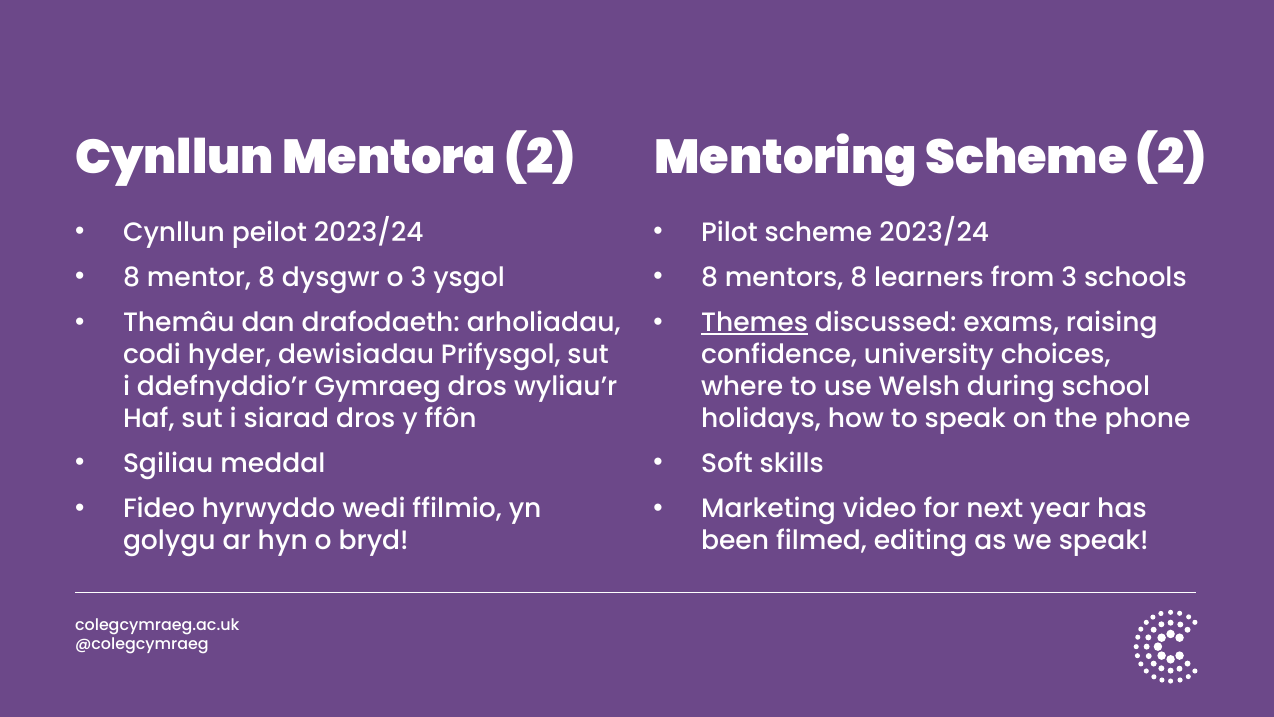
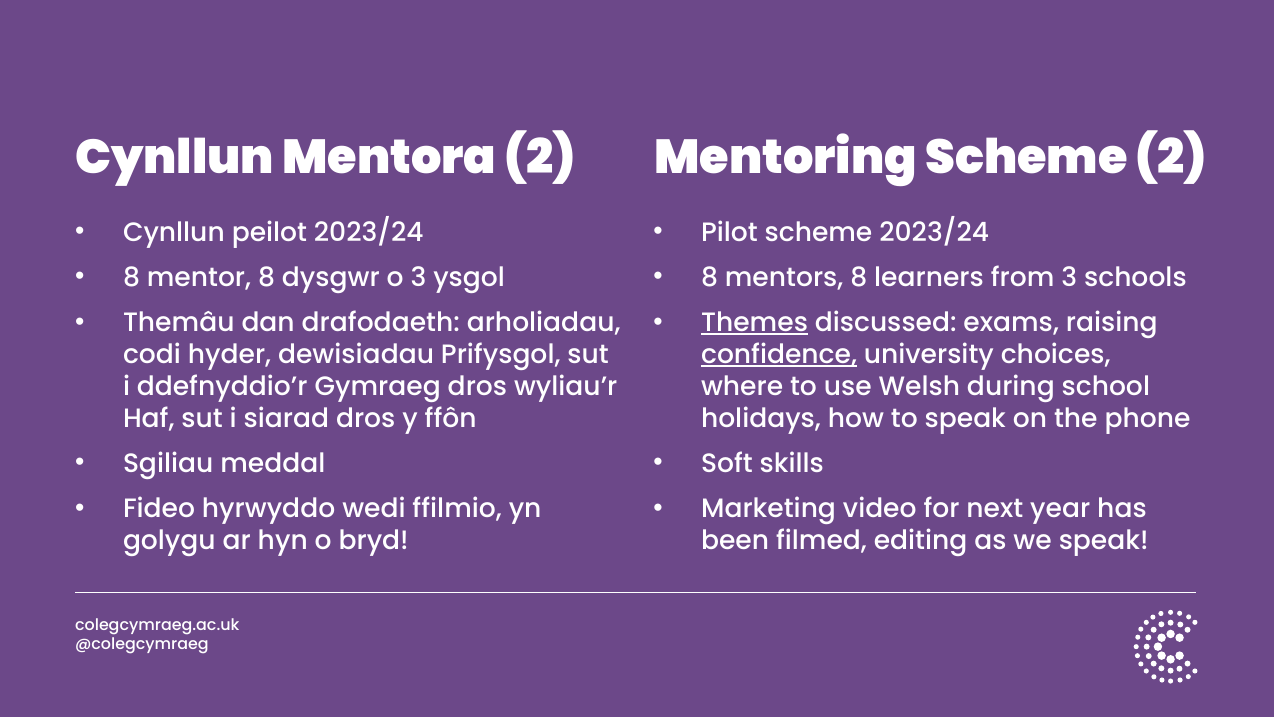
confidence underline: none -> present (779, 355)
